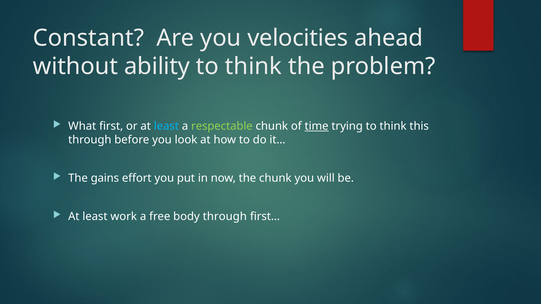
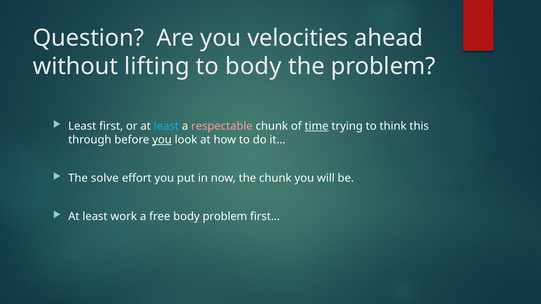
Constant: Constant -> Question (88, 38)
ability: ability -> lifting (157, 66)
think: think -> body (253, 66)
What: What -> Least (82, 126)
respectable colour: light green -> pink (222, 126)
you underline: none -> present (162, 140)
gains: gains -> solve (105, 178)
body through: through -> problem (225, 217)
